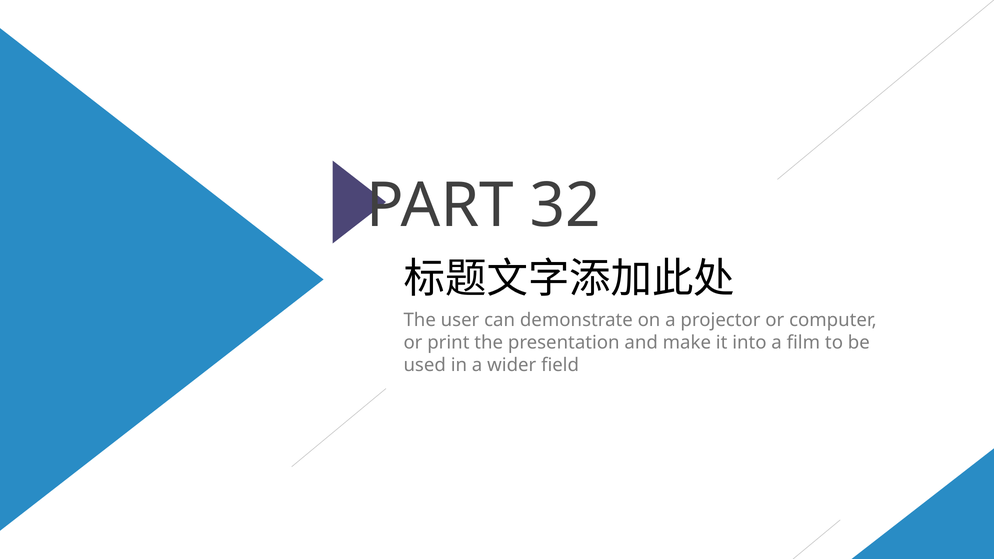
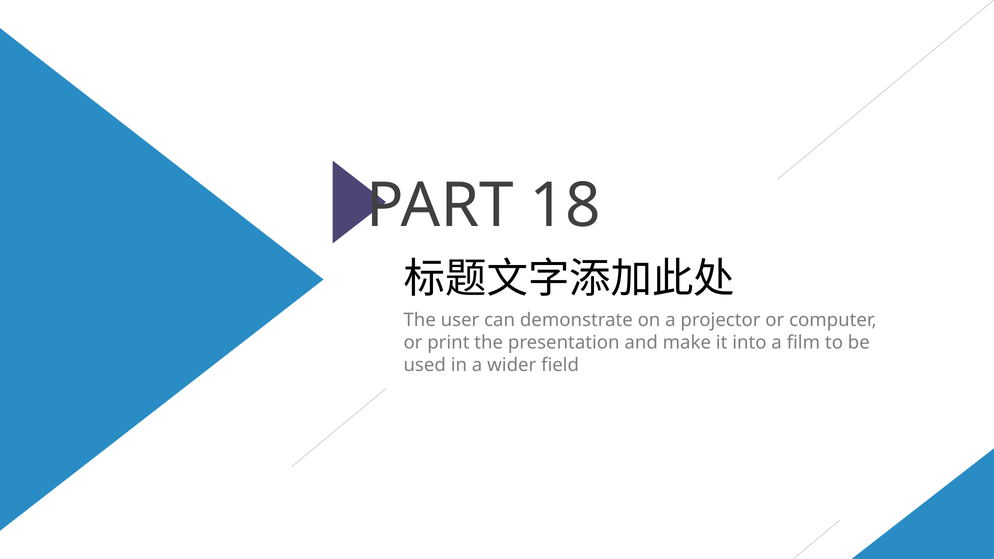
32: 32 -> 18 (565, 206)
